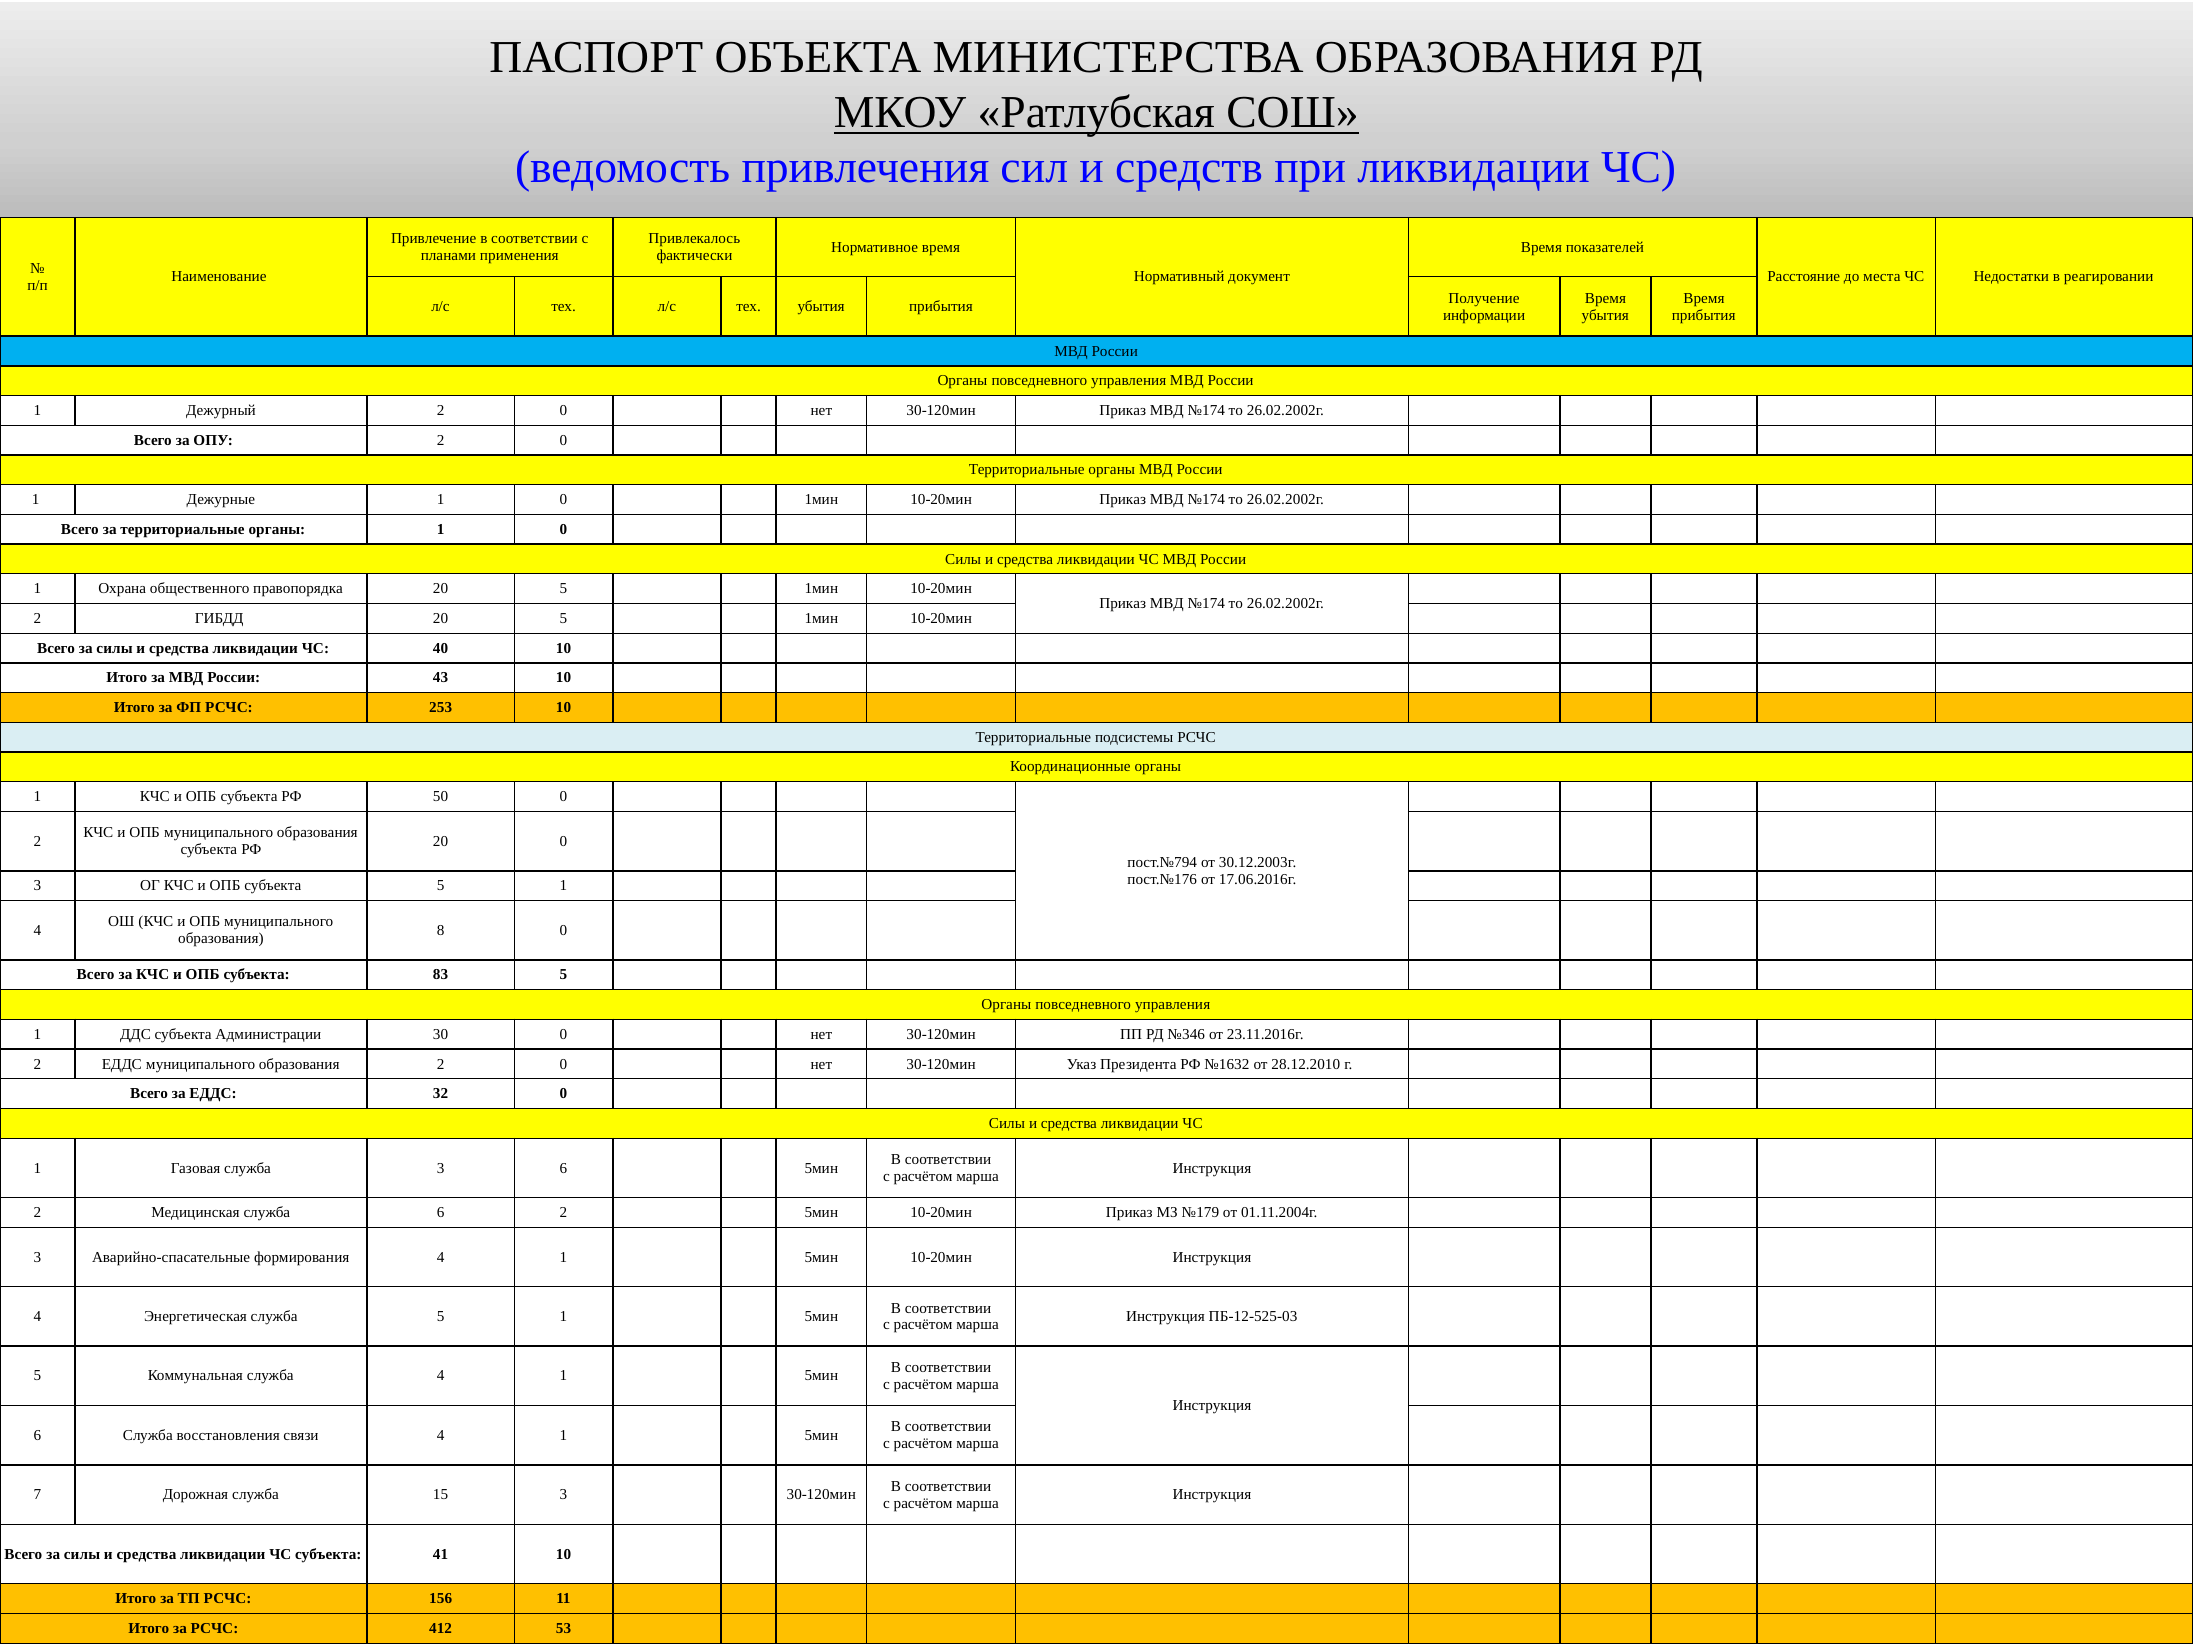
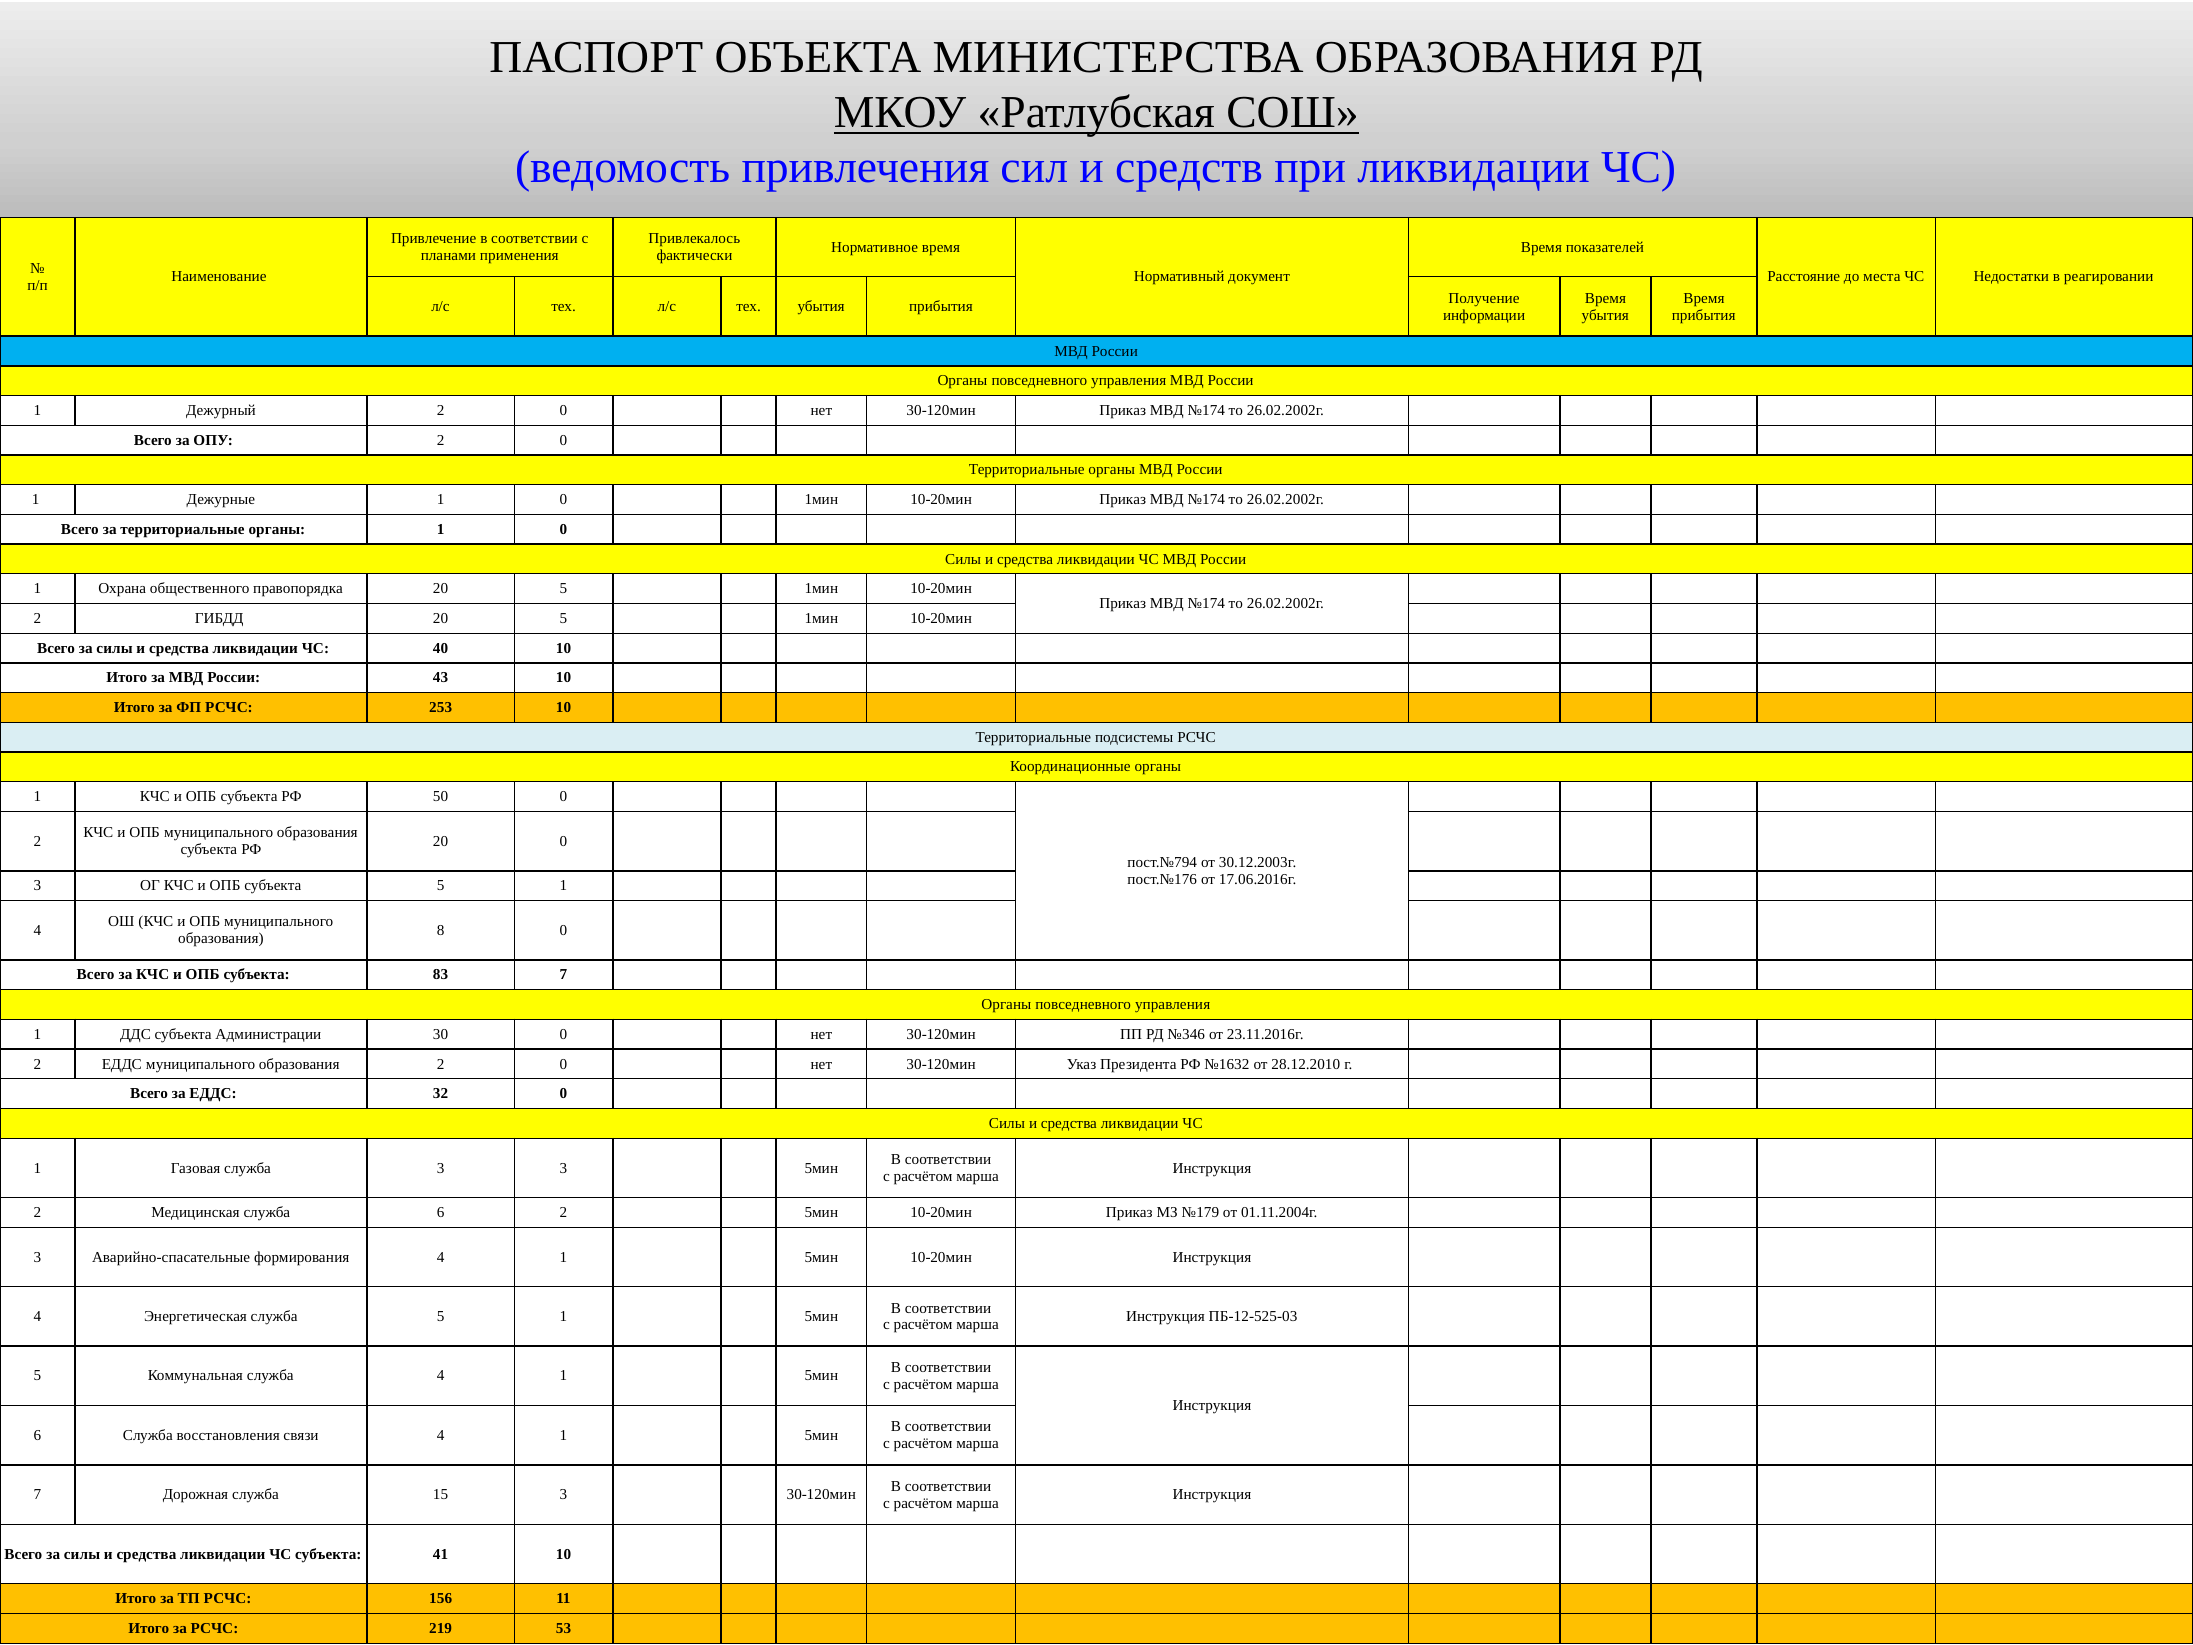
83 5: 5 -> 7 (564, 975)
3 6: 6 -> 3 (564, 1168)
412: 412 -> 219 (441, 1628)
